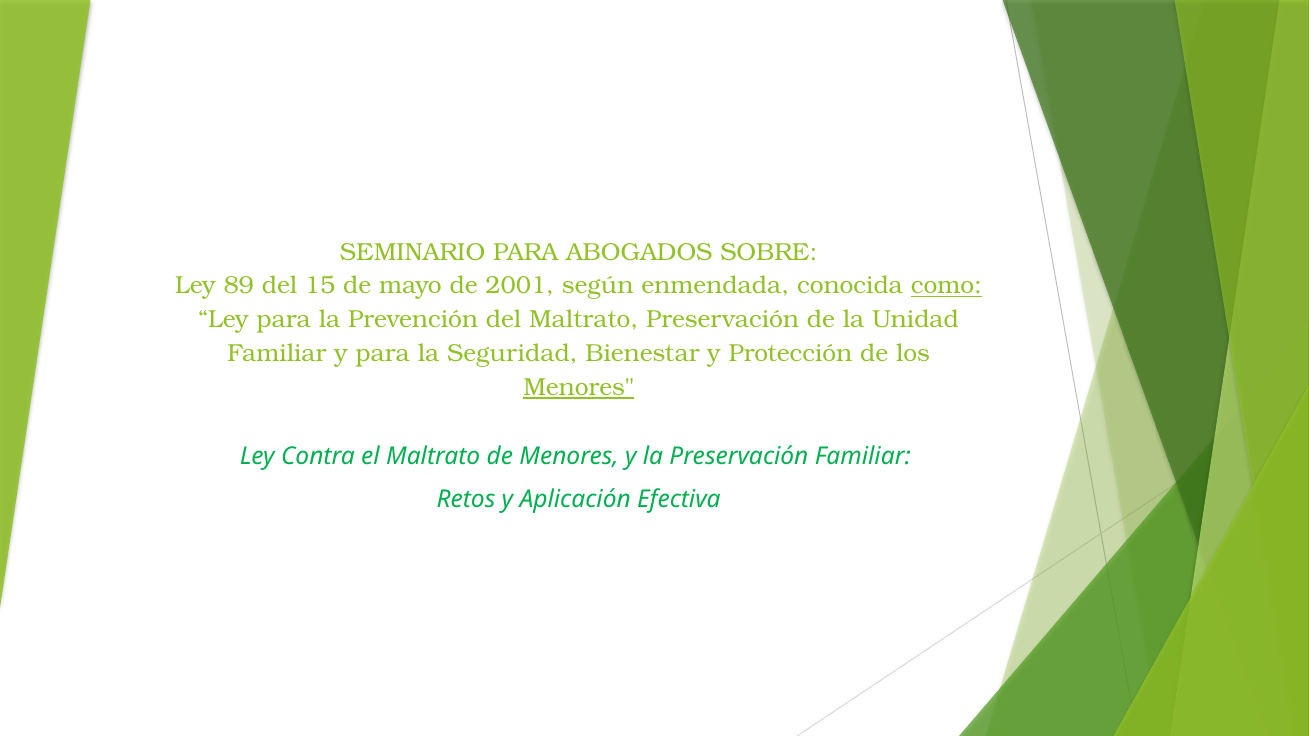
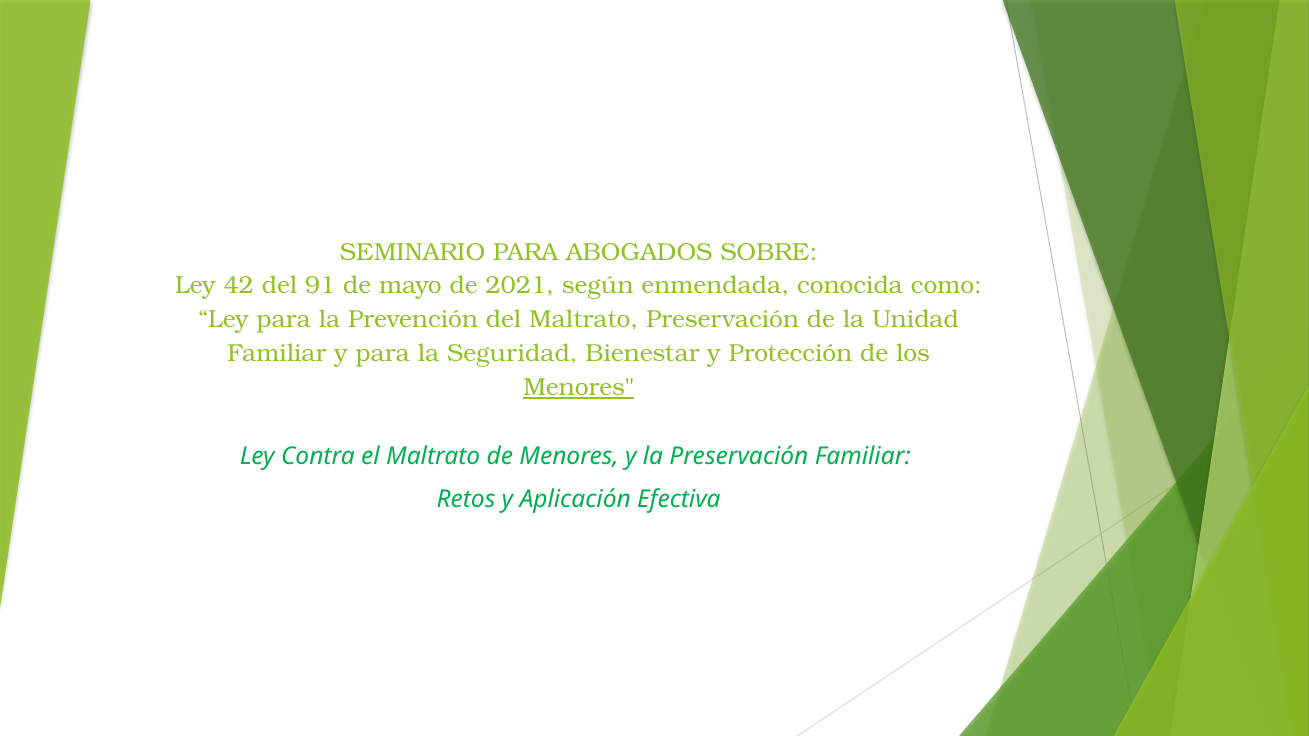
89: 89 -> 42 (239, 286)
15: 15 -> 91 (320, 286)
2001: 2001 -> 2021 (520, 286)
como underline: present -> none (946, 286)
